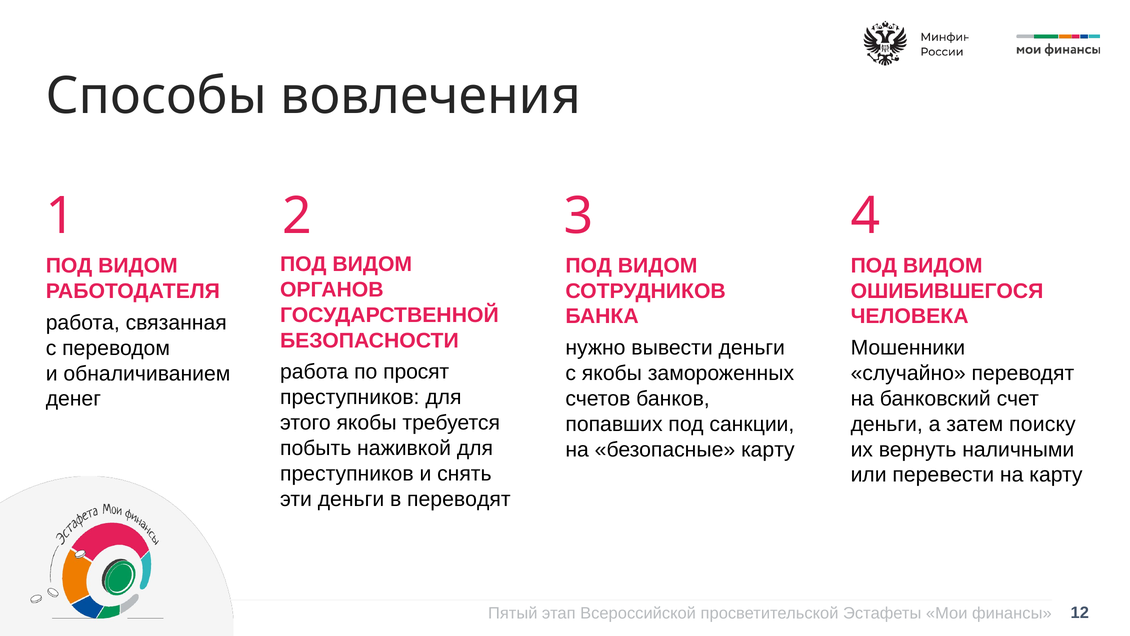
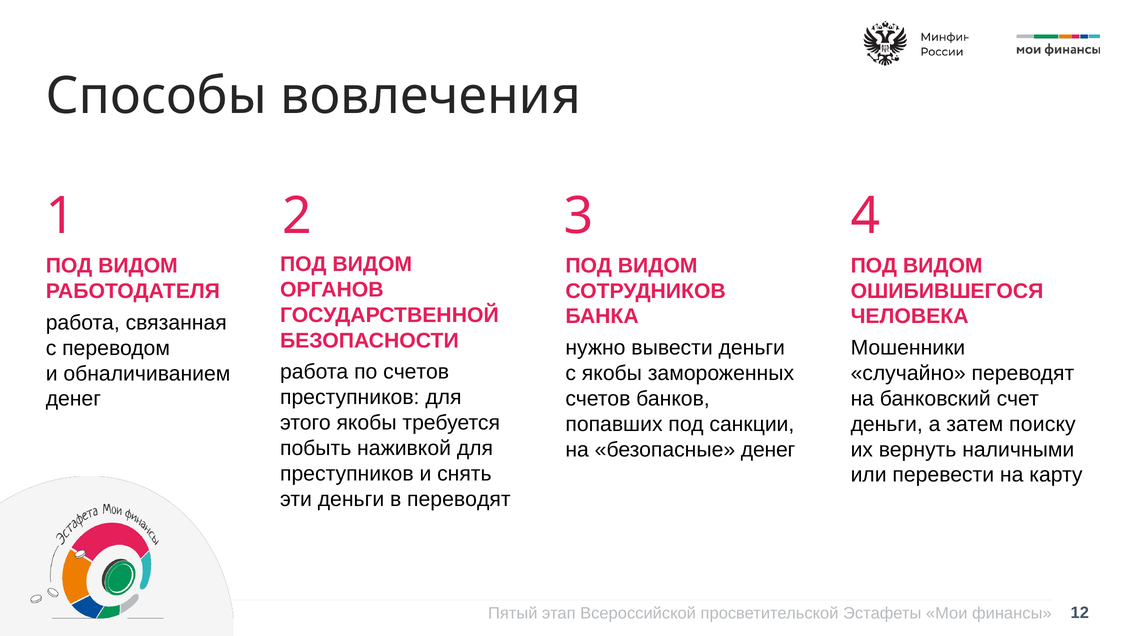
по просят: просят -> счетов (416, 372)
безопасные карту: карту -> денег (768, 449)
